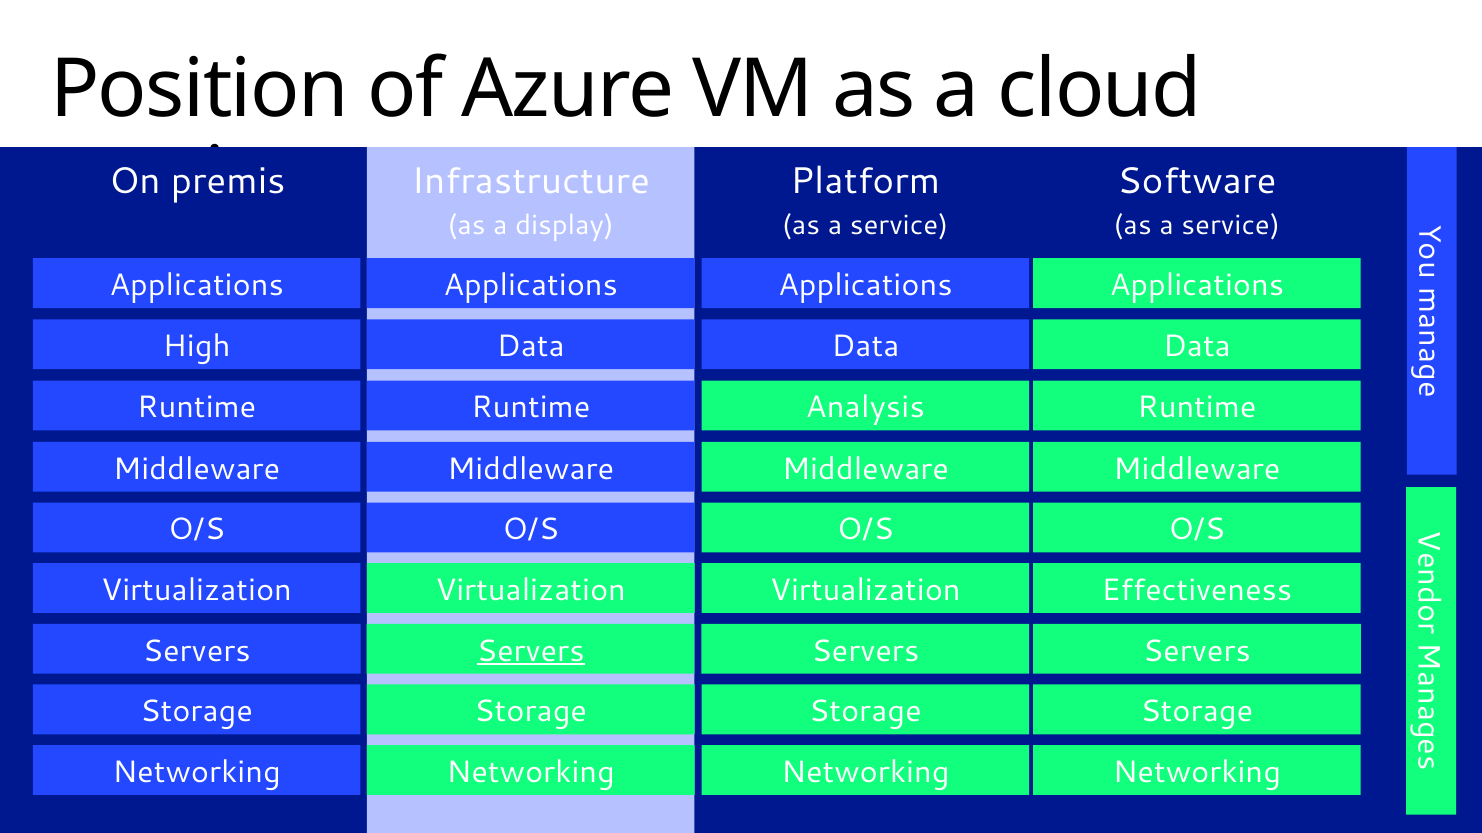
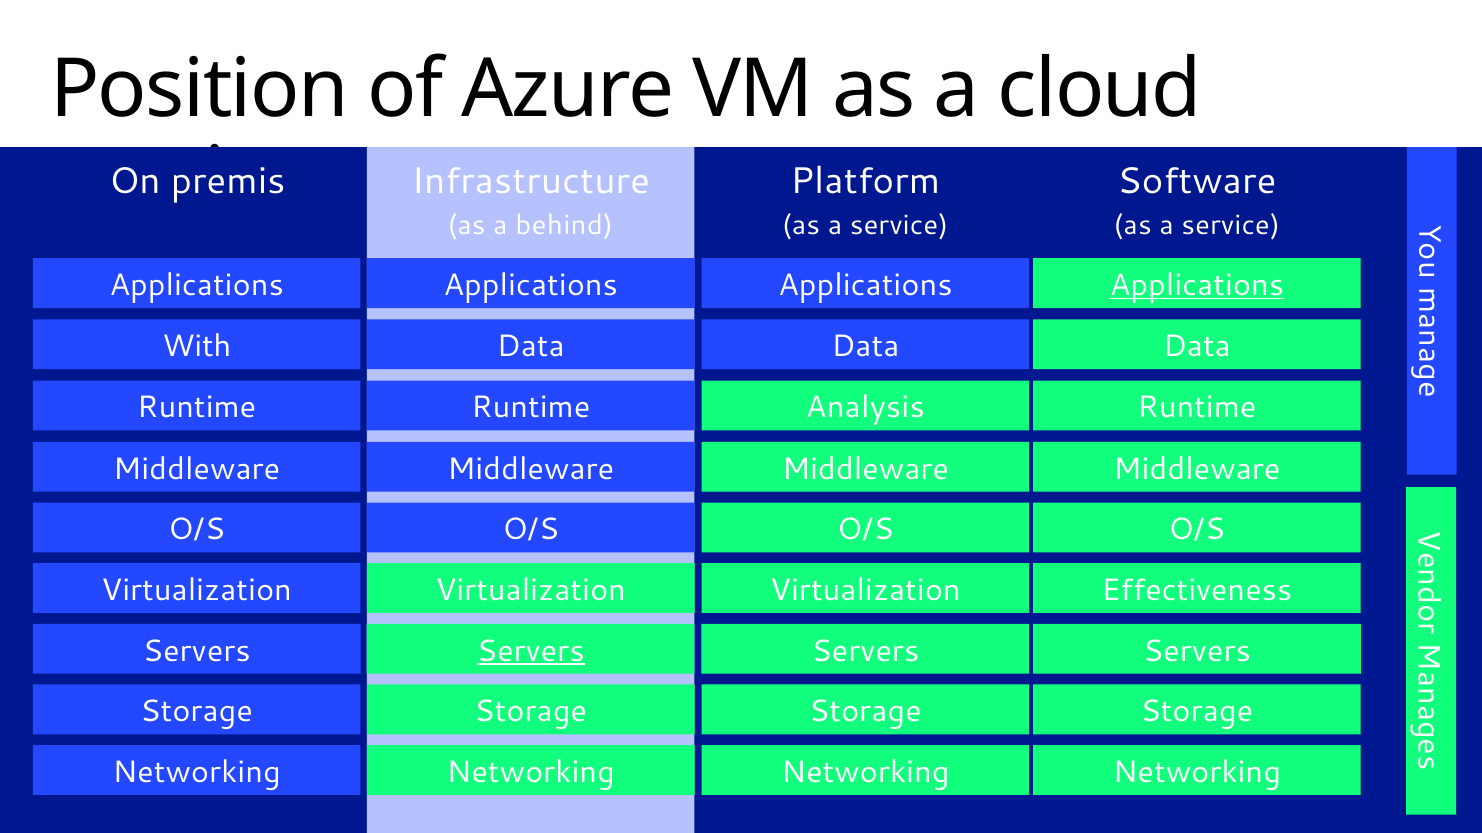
display: display -> behind (564, 226)
Applications underline: none -> present (1197, 285)
High: High -> With (197, 347)
